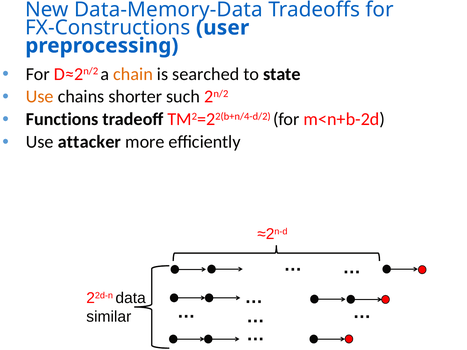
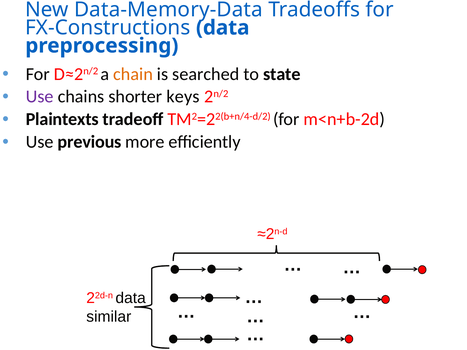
FX-Constructions user: user -> data (223, 28)
Use colour: orange -> purple (40, 97)
such: such -> keys (183, 97)
Functions: Functions -> Plaintexts (62, 119)
attacker: attacker -> previous (90, 142)
